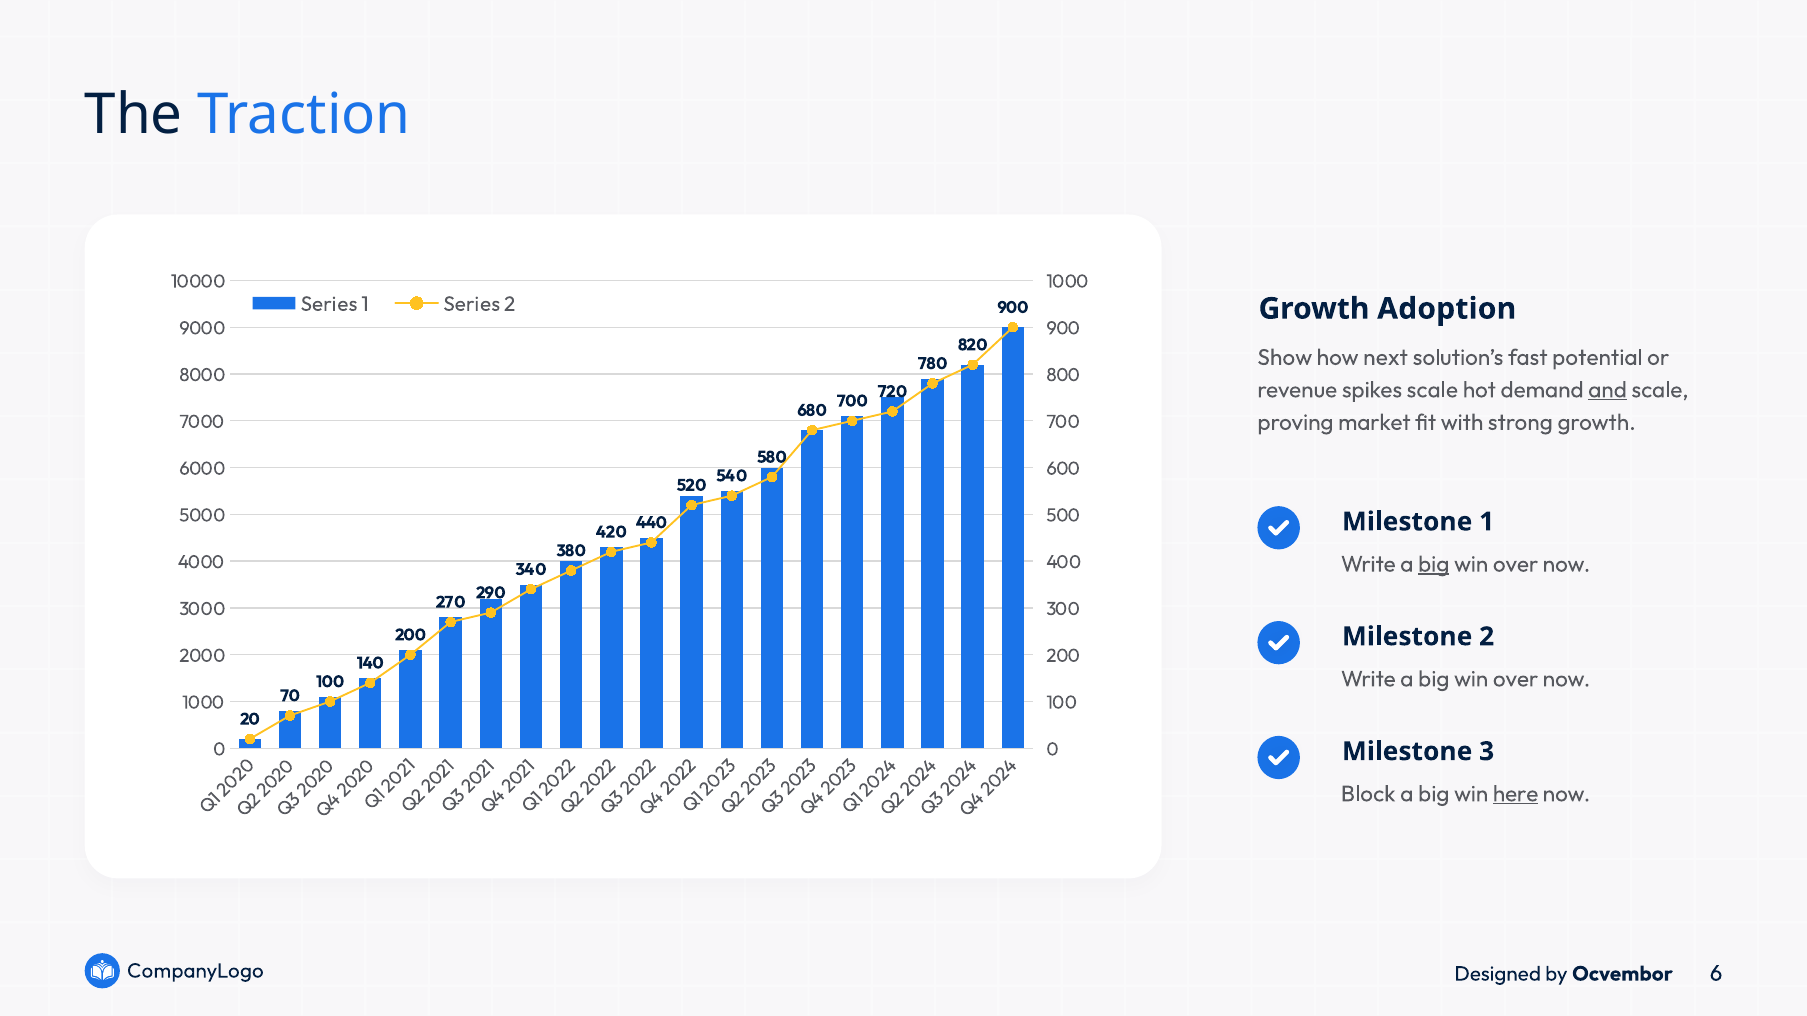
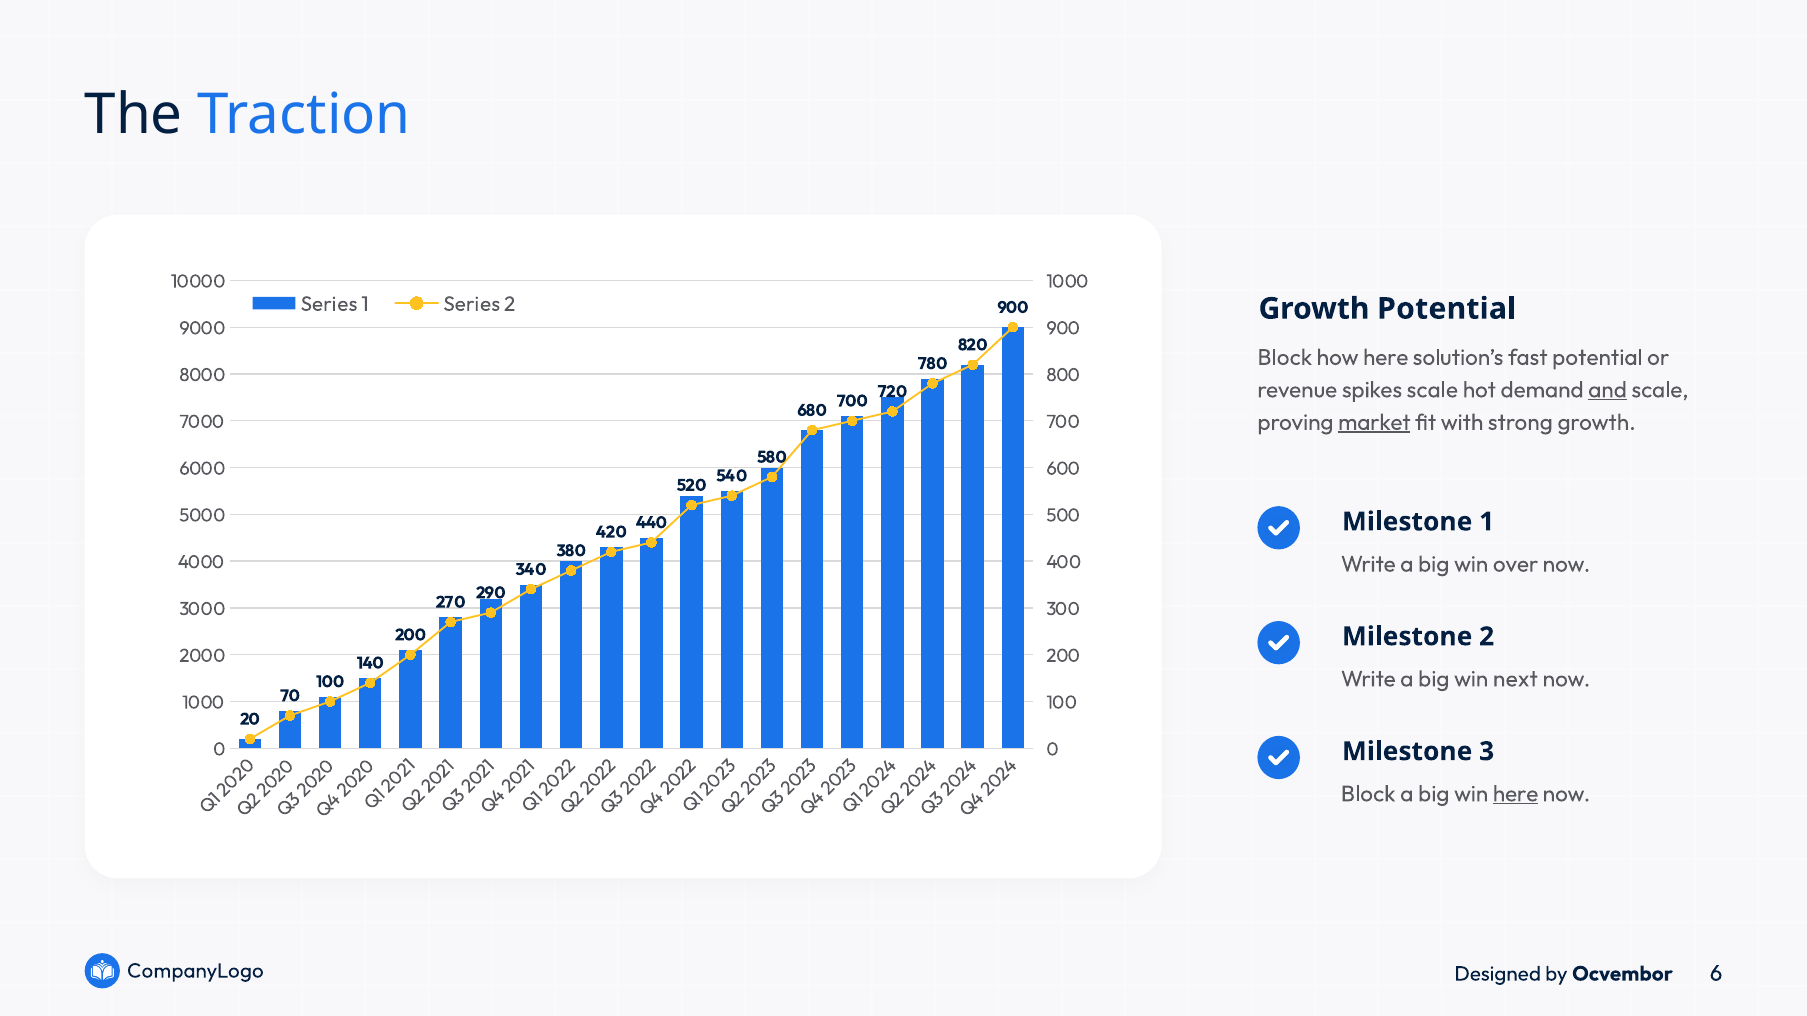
Growth Adoption: Adoption -> Potential (1447, 309)
Show: Show -> Block (1285, 358)
how next: next -> here (1386, 358)
market underline: none -> present (1374, 423)
big underline: present -> none (1434, 564)
over: over -> next (1515, 679)
